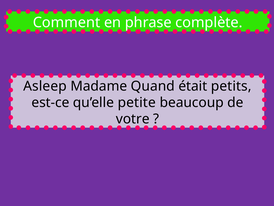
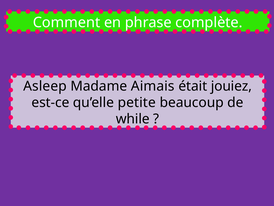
Quand: Quand -> Aimais (153, 86)
petits: petits -> jouiez (231, 86)
votre: votre -> while (133, 119)
